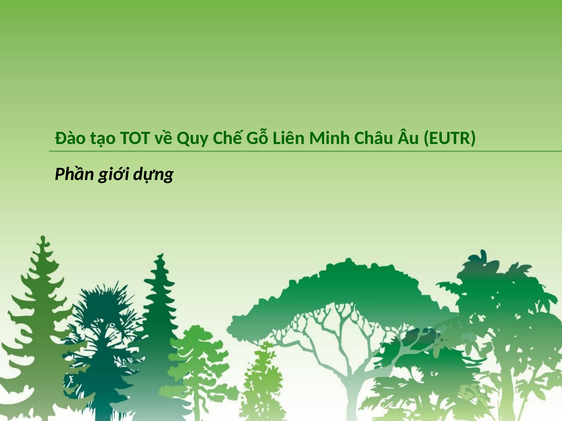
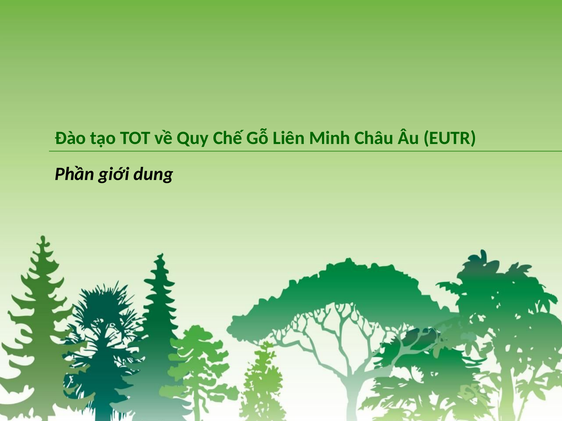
dựng: dựng -> dung (153, 174)
